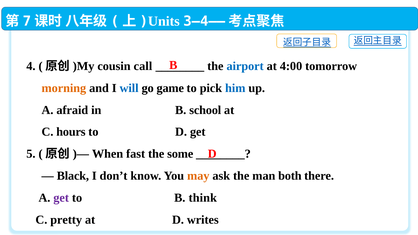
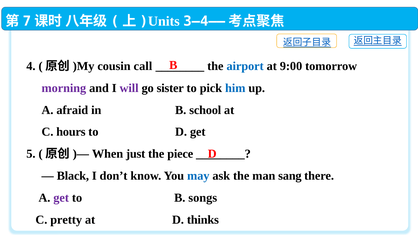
4:00: 4:00 -> 9:00 (291, 66)
morning colour: orange -> purple (64, 88)
will colour: blue -> purple (129, 88)
game: game -> sister (170, 88)
fast: fast -> just (136, 154)
some: some -> piece (180, 154)
may colour: orange -> blue (198, 176)
both: both -> sang (290, 176)
think: think -> songs (203, 198)
writes: writes -> thinks (203, 220)
